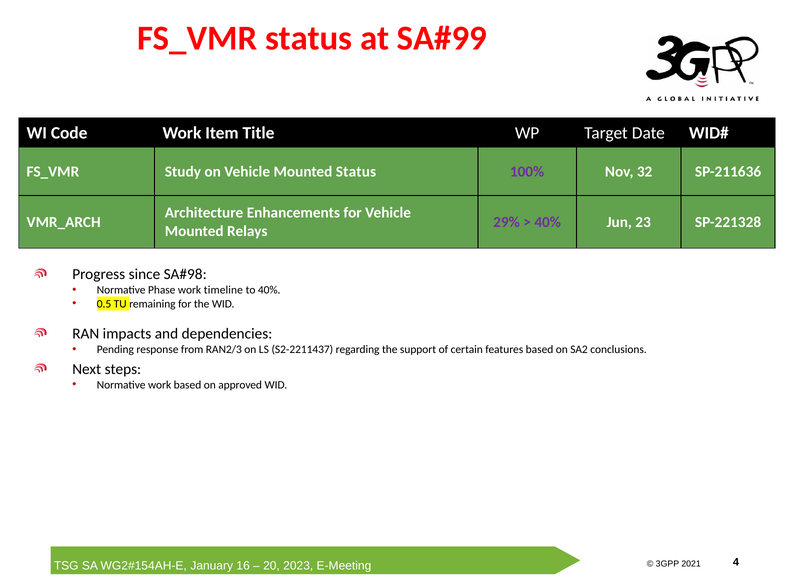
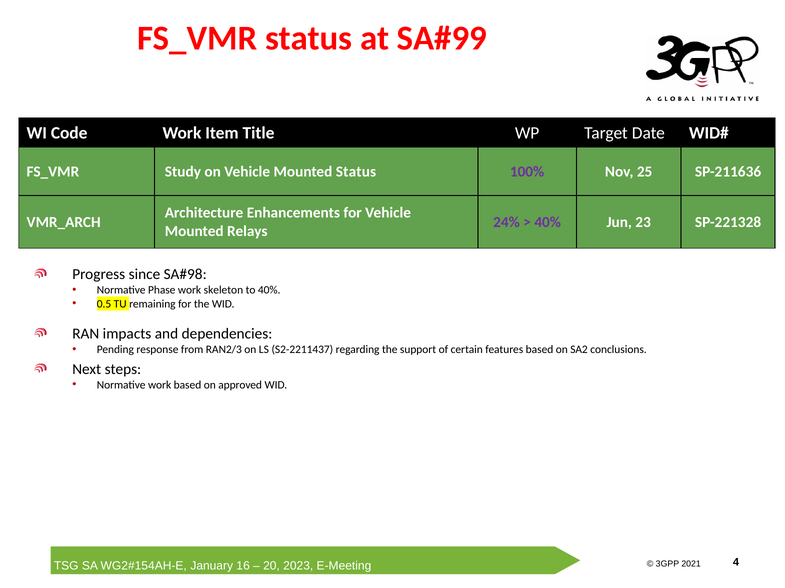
32: 32 -> 25 (645, 172)
29%: 29% -> 24% (507, 222)
timeline: timeline -> skeleton (223, 290)
